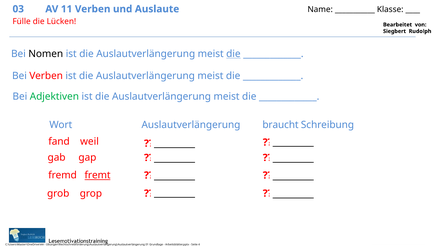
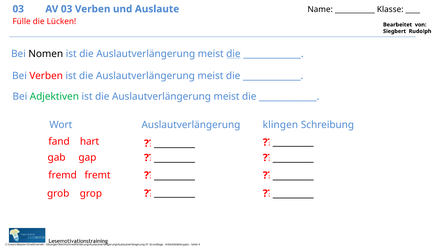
AV 11: 11 -> 03 (67, 9)
braucht: braucht -> klingen (280, 125)
weil: weil -> hart (90, 141)
fremt underline: present -> none (98, 175)
